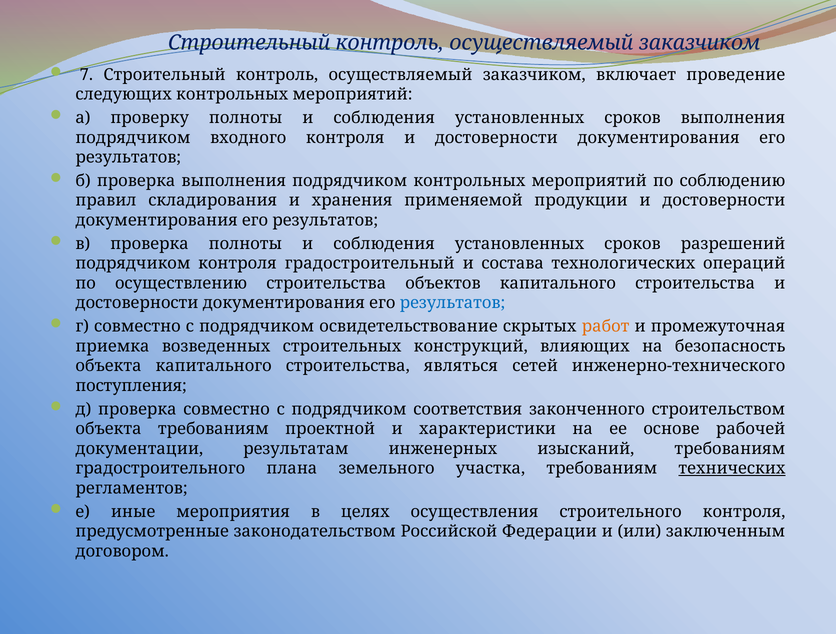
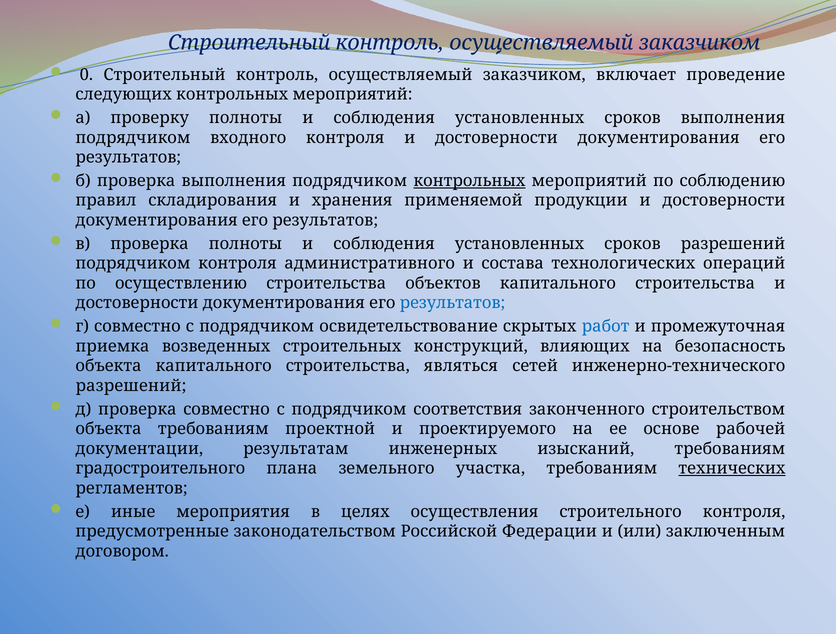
7: 7 -> 0 (86, 75)
контрольных underline: none -> present (469, 181)
градостроительный: градостроительный -> административного (370, 264)
работ colour: orange -> blue (606, 327)
поступления: поступления -> разрешений (131, 386)
характеристики: характеристики -> проектируемого (488, 429)
